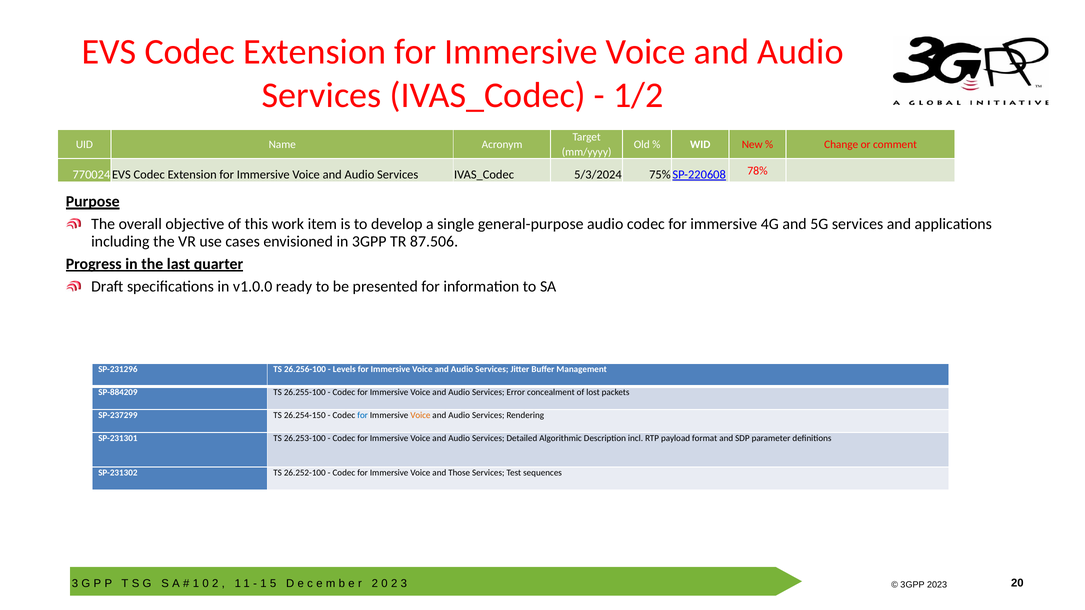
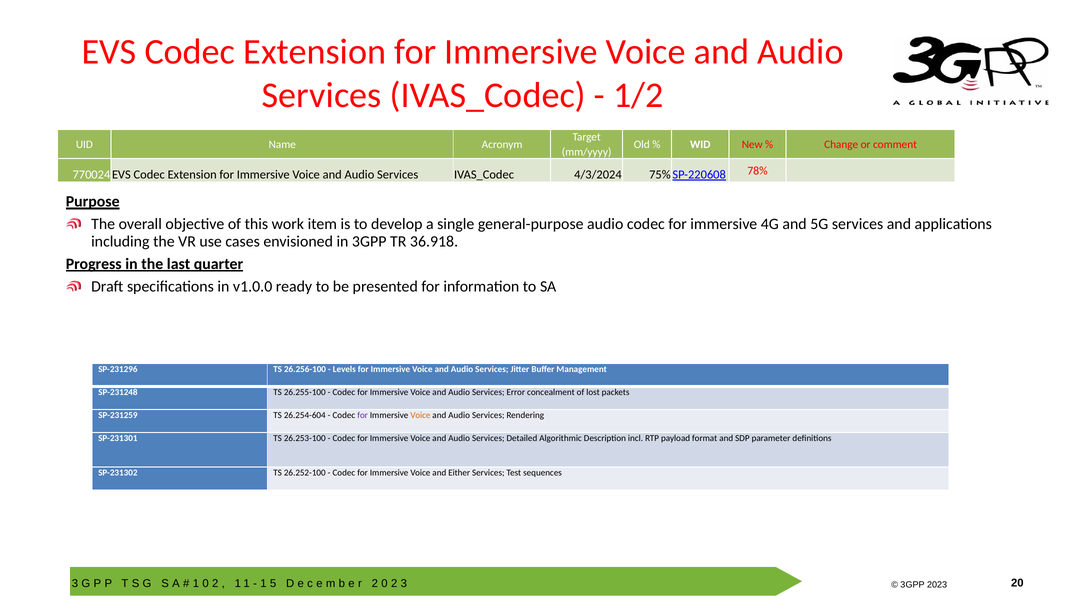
5/3/2024: 5/3/2024 -> 4/3/2024 (598, 175)
87.506: 87.506 -> 36.918 (434, 242)
SP-884209: SP-884209 -> SP-231248 (118, 392)
SP-237299: SP-237299 -> SP-231259 (118, 415)
26.254-150: 26.254-150 -> 26.254-604 (305, 415)
for colour: blue -> purple (363, 415)
Those: Those -> Either (459, 473)
